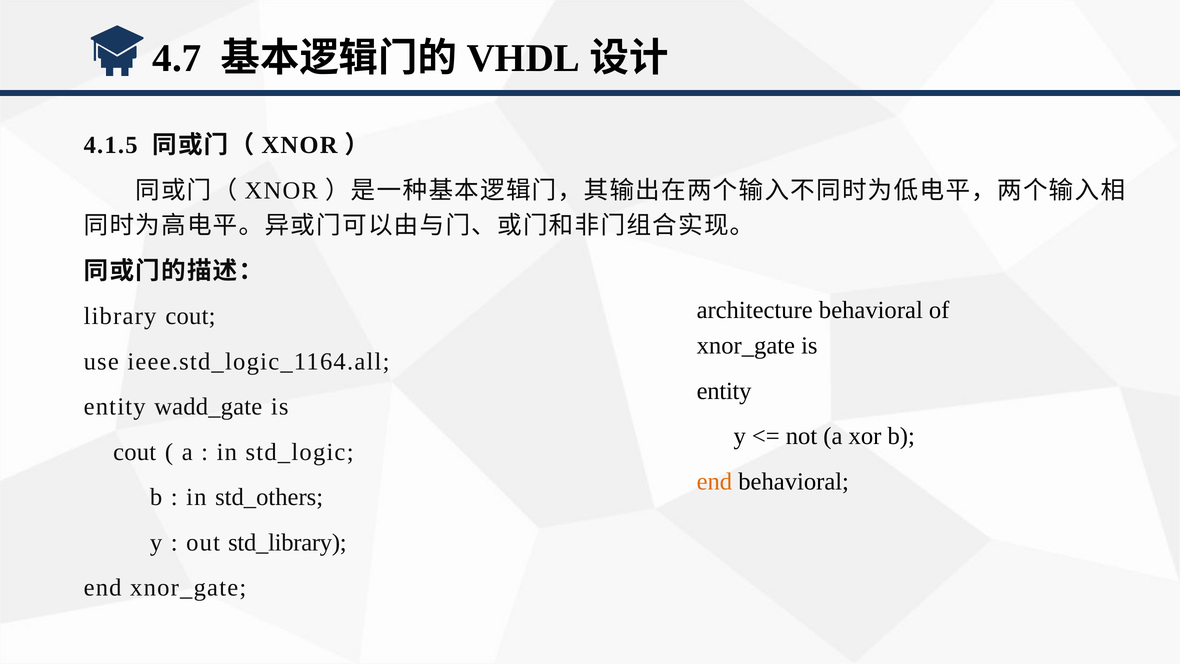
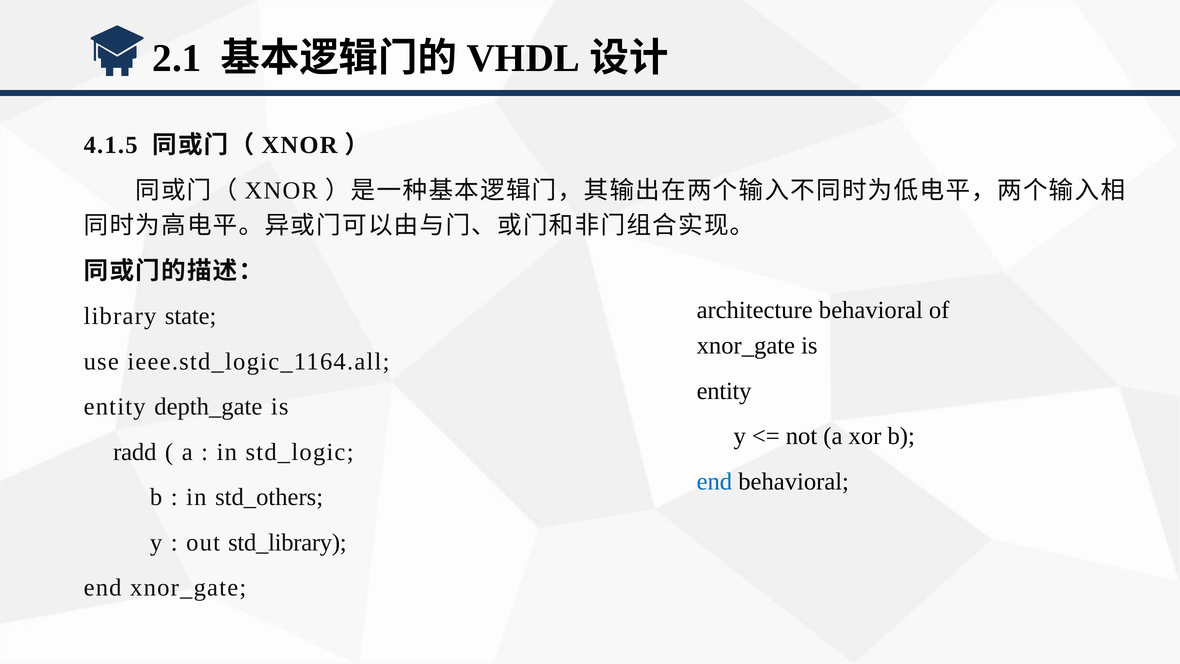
4.7: 4.7 -> 2.1 (177, 58)
library cout: cout -> state (191, 316)
wadd_gate: wadd_gate -> depth_gate (208, 407)
cout: cout -> radd (135, 452)
end colour: orange -> blue (714, 481)
